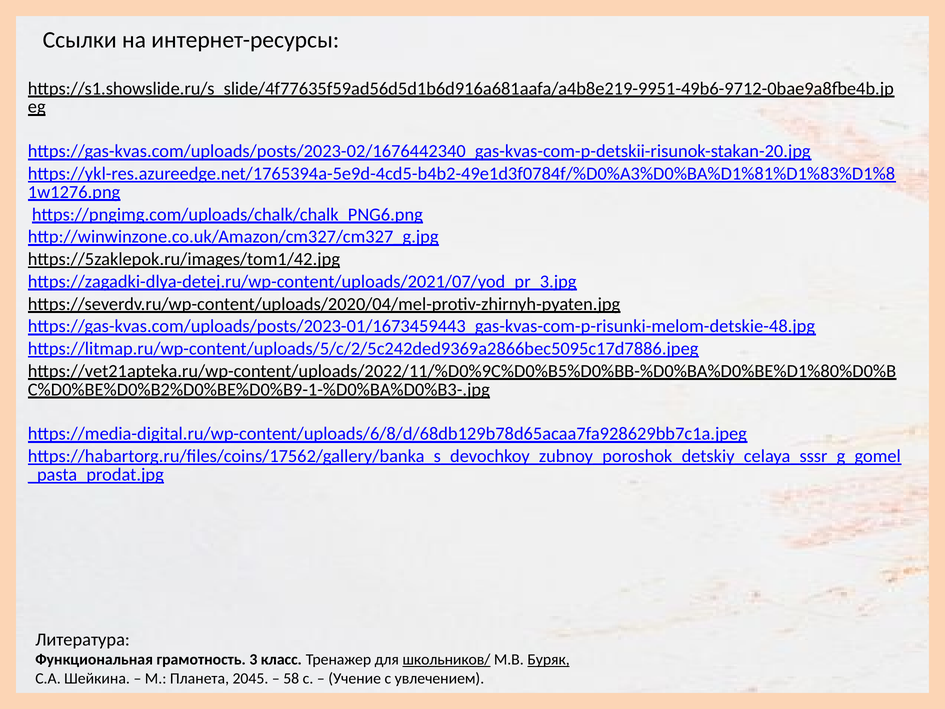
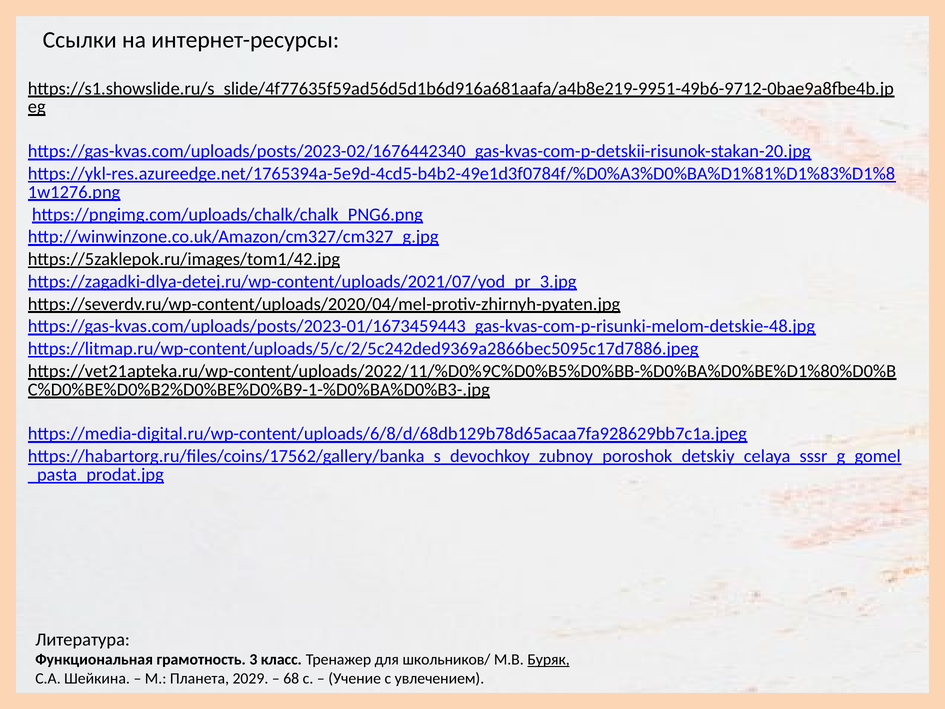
школьников/ underline: present -> none (446, 660)
2045: 2045 -> 2029 (250, 678)
58: 58 -> 68 (291, 678)
